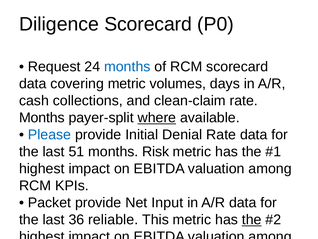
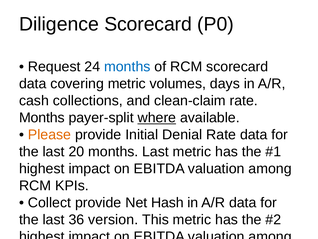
Please colour: blue -> orange (49, 135)
51: 51 -> 20 (76, 152)
months Risk: Risk -> Last (155, 152)
Packet: Packet -> Collect (49, 202)
Input: Input -> Hash (167, 202)
reliable: reliable -> version (113, 219)
the underline: present -> none (252, 219)
